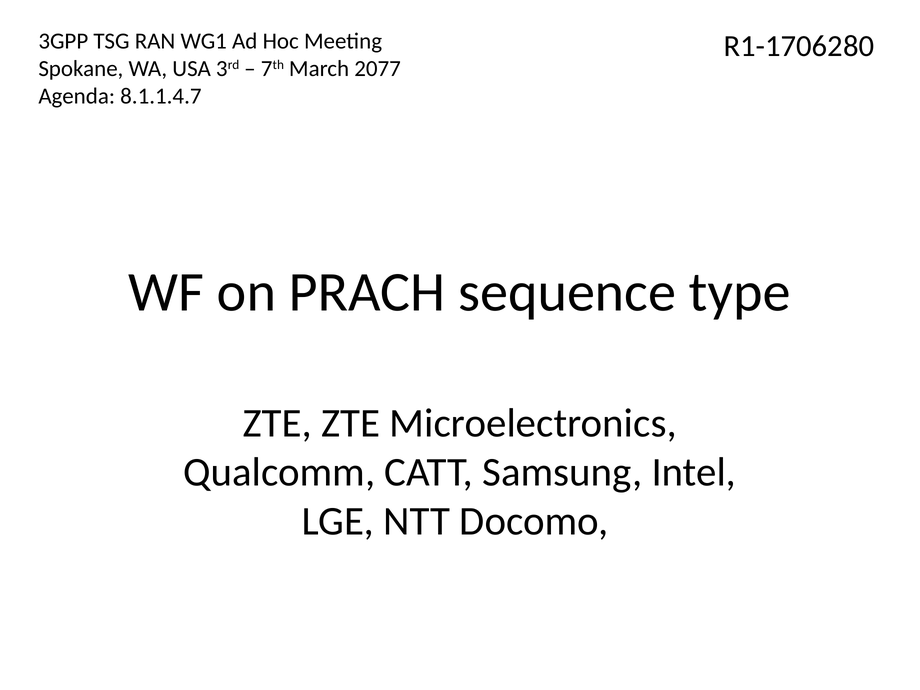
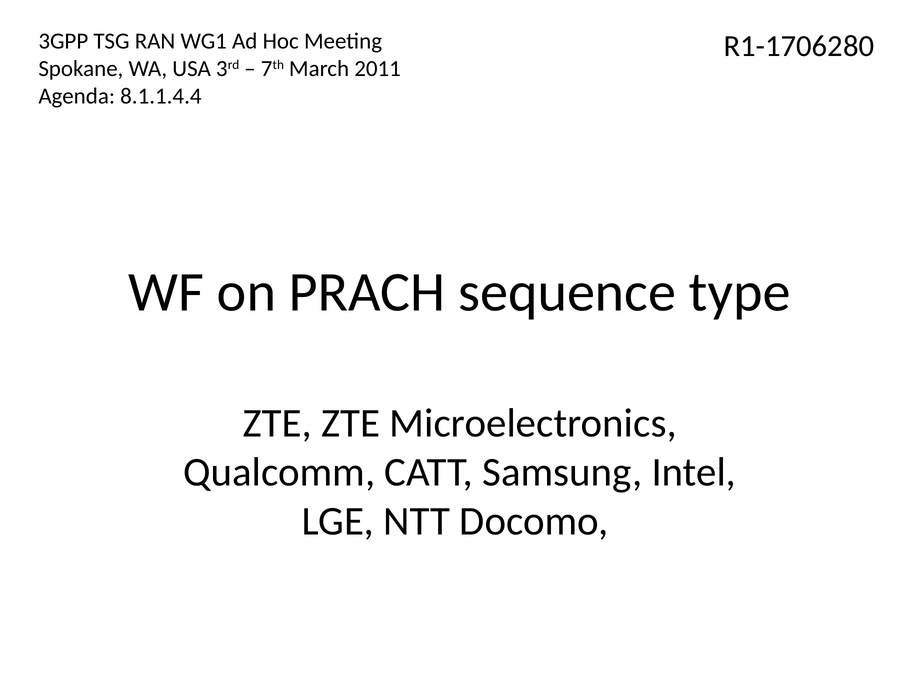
2077: 2077 -> 2011 (378, 69)
8.1.1.4.7: 8.1.1.4.7 -> 8.1.1.4.4 (161, 96)
